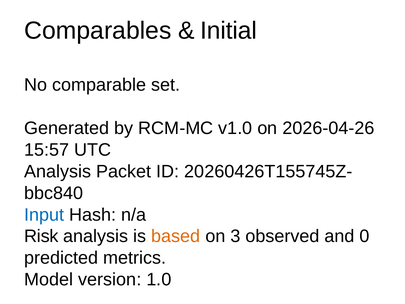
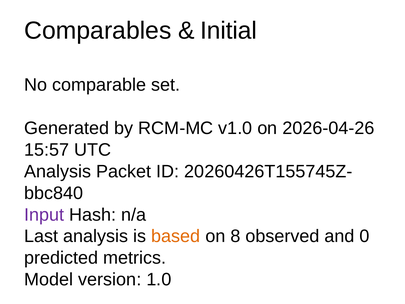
Input colour: blue -> purple (44, 215)
Risk: Risk -> Last (41, 236)
3: 3 -> 8 (235, 236)
